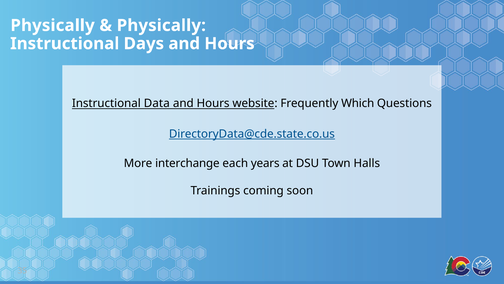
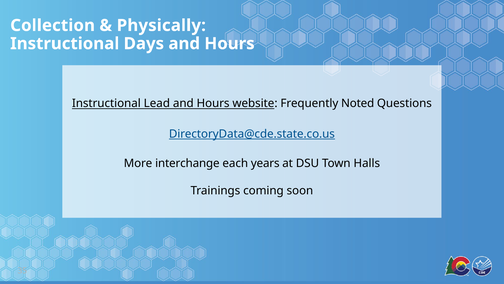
Physically: Physically -> Collection (53, 25)
Data: Data -> Lead (157, 103)
Which: Which -> Noted (358, 103)
